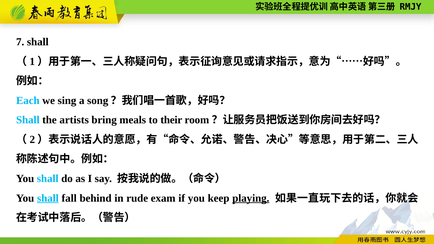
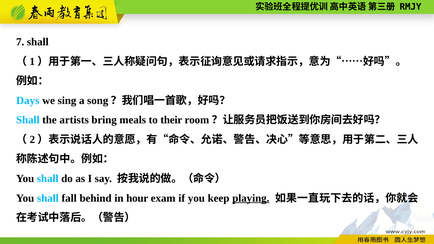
Each: Each -> Days (28, 101)
shall underline: present -> none (48, 198)
rude: rude -> hour (137, 198)
